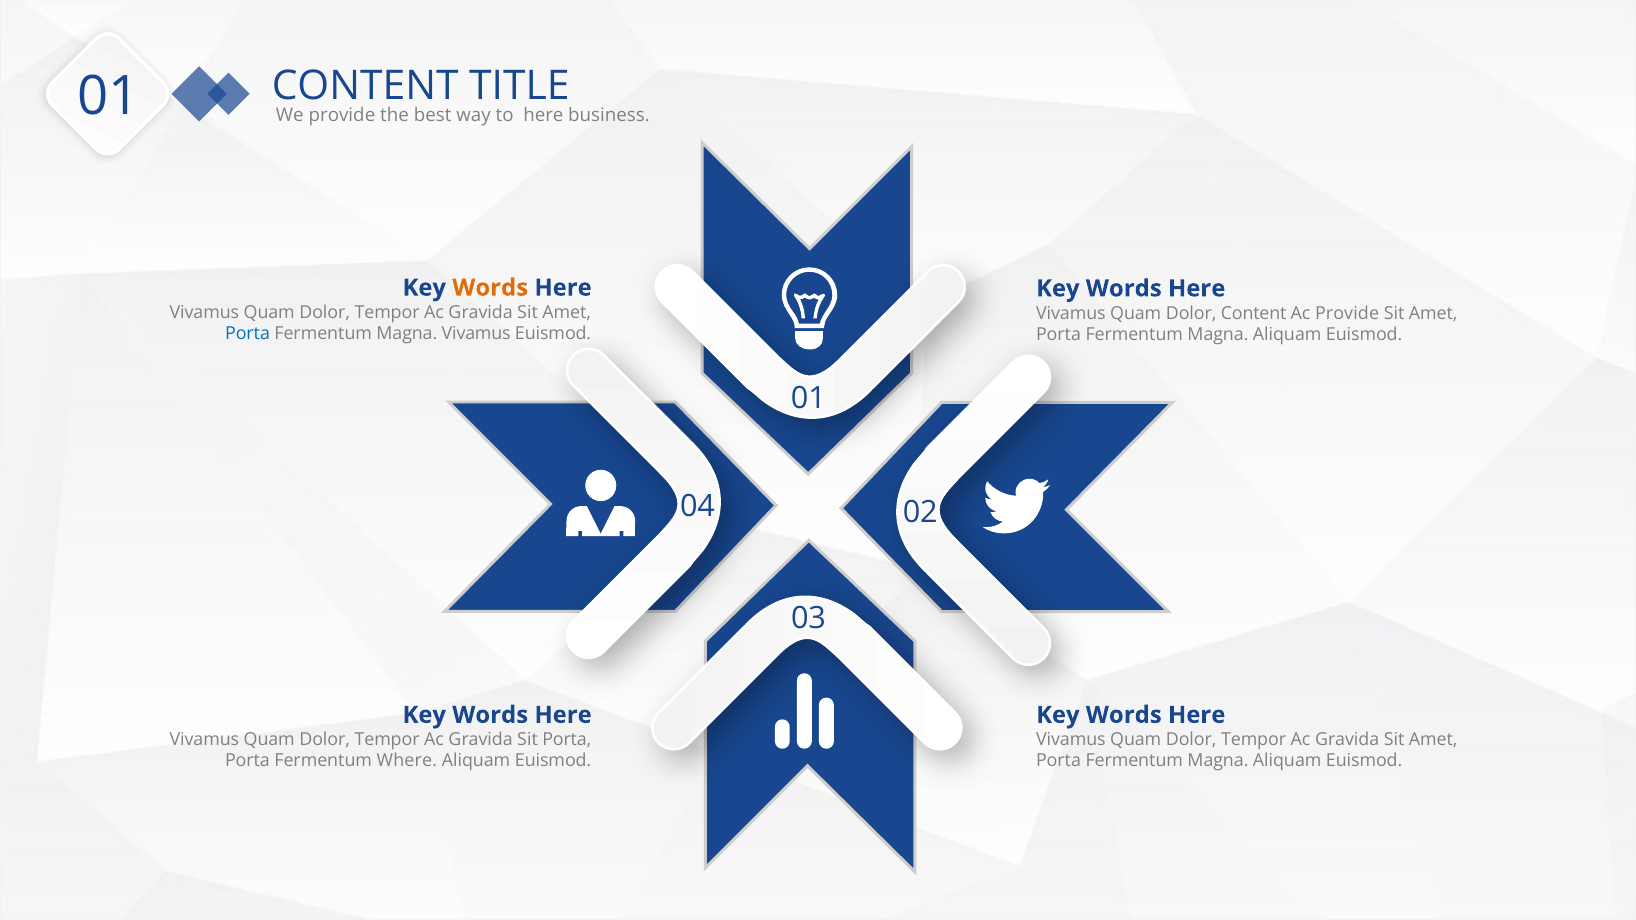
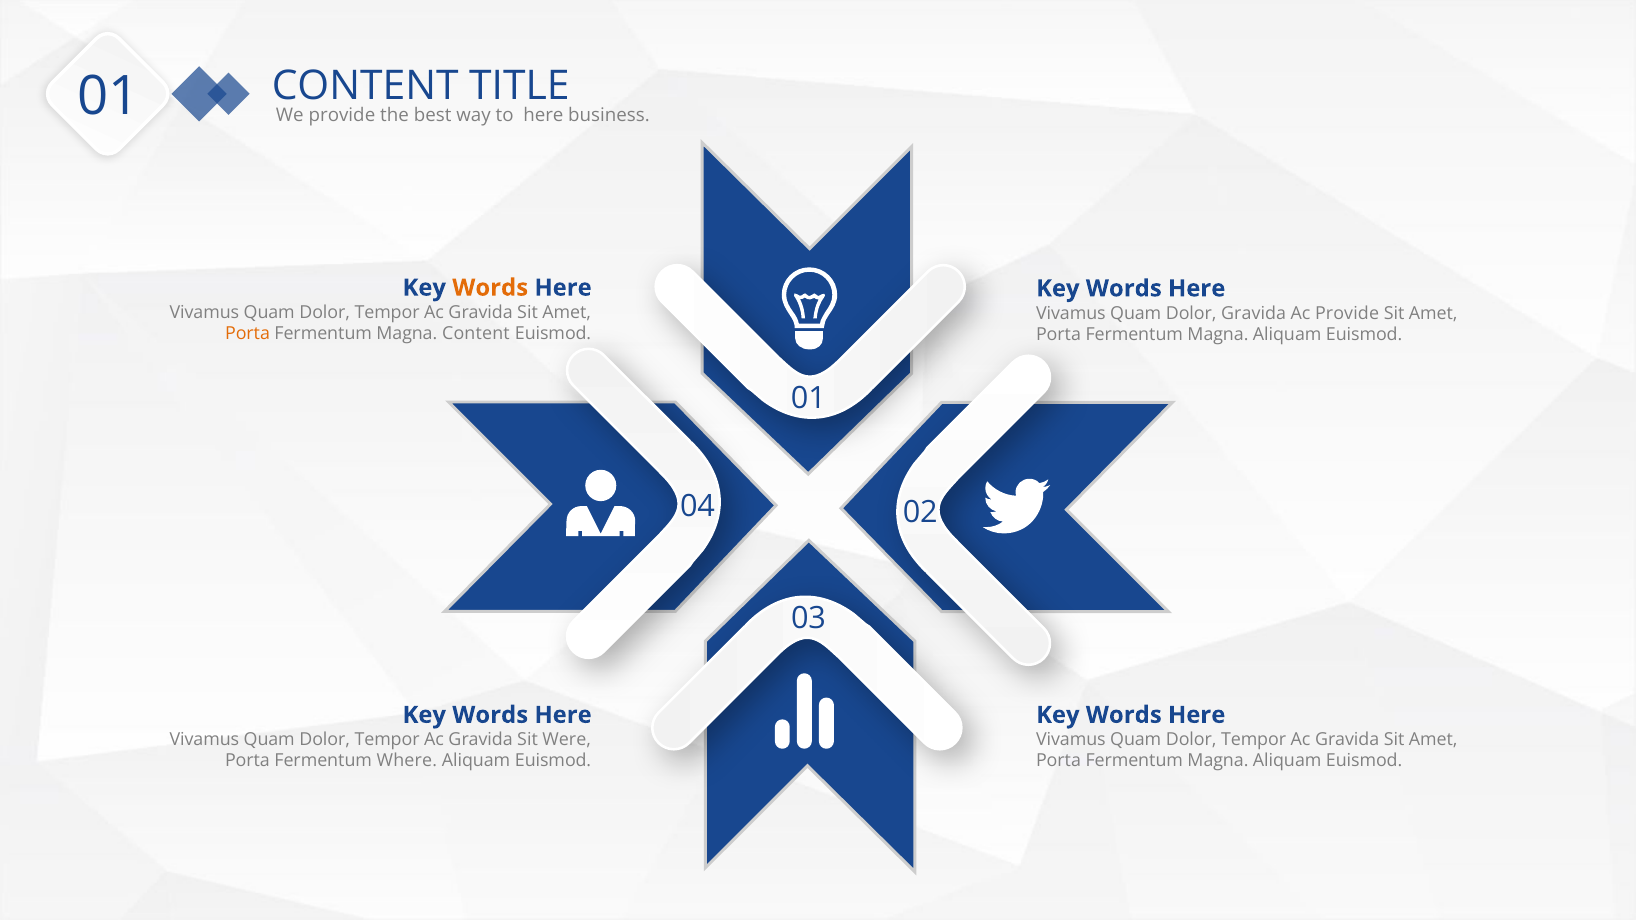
Dolor Content: Content -> Gravida (1254, 313)
Porta colour: blue -> orange (248, 334)
Magna Vivamus: Vivamus -> Content (476, 334)
Sit Porta: Porta -> Were (567, 740)
